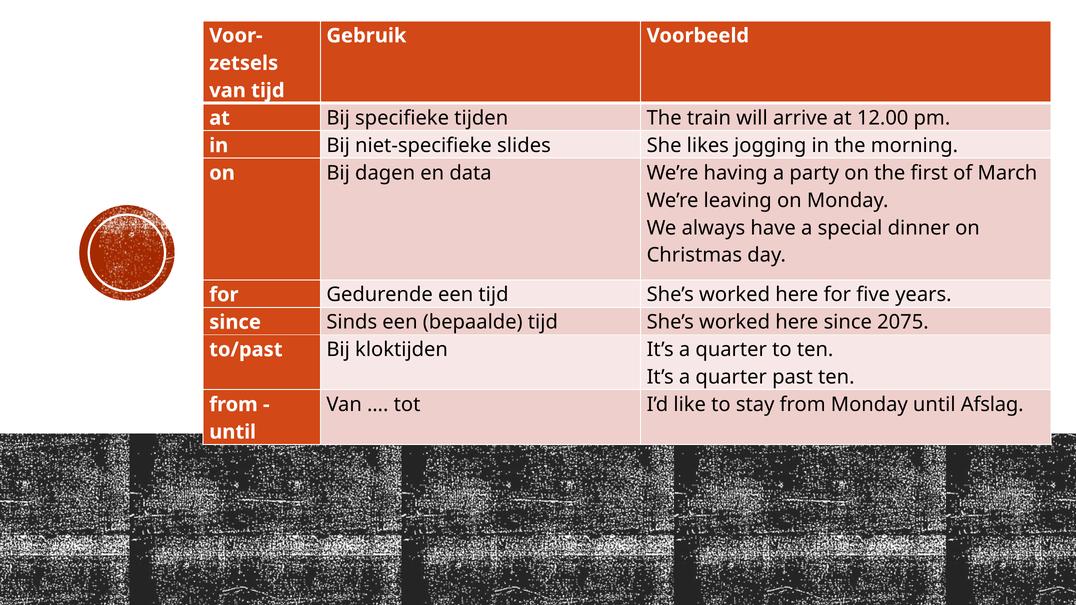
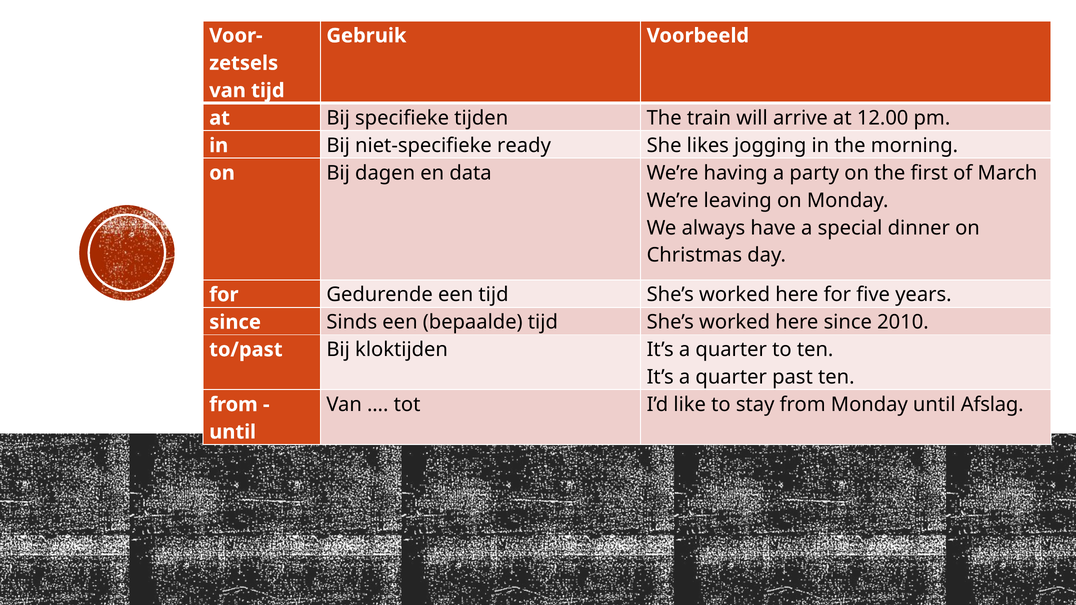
slides: slides -> ready (524, 146)
2075: 2075 -> 2010 (903, 322)
